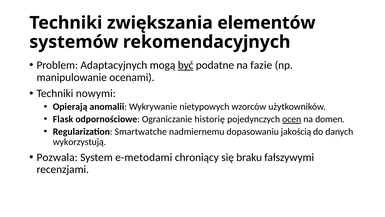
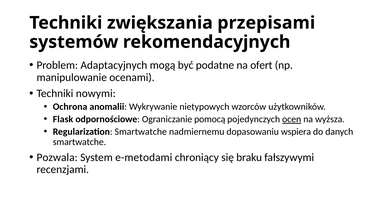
elementów: elementów -> przepisami (266, 23)
być underline: present -> none (186, 65)
fazie: fazie -> ofert (261, 65)
Opierają: Opierają -> Ochrona (70, 107)
historię: historię -> pomocą (210, 119)
domen: domen -> wyższa (330, 119)
jakością: jakością -> wspiera (296, 131)
wykorzystują: wykorzystują -> smartwatche (79, 142)
